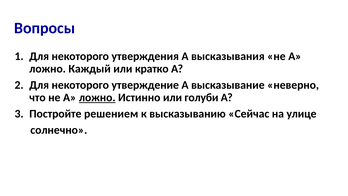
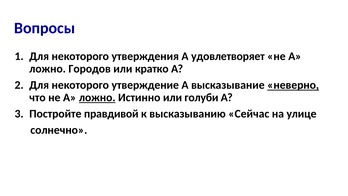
высказывания: высказывания -> удовлетворяет (228, 56)
Каждый: Каждый -> Городов (90, 69)
неверно underline: none -> present (293, 85)
решением: решением -> правдивой (111, 114)
